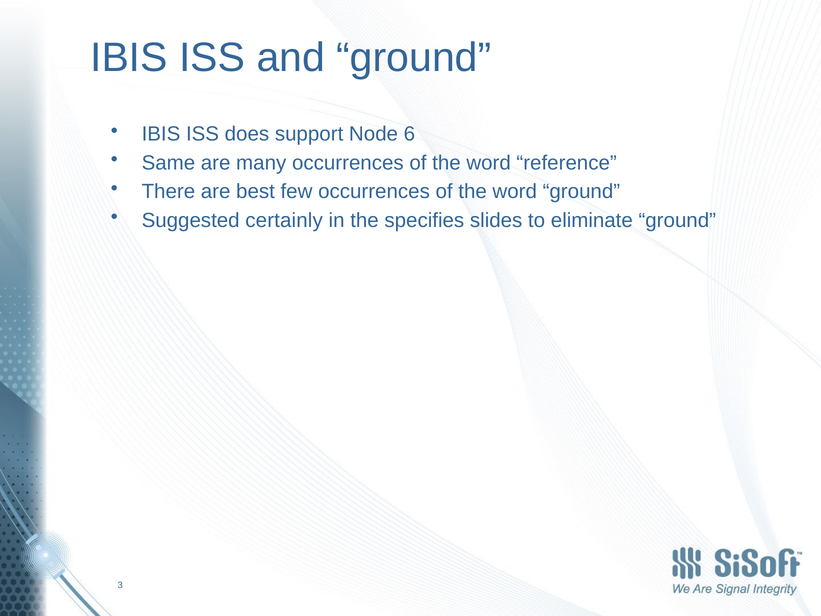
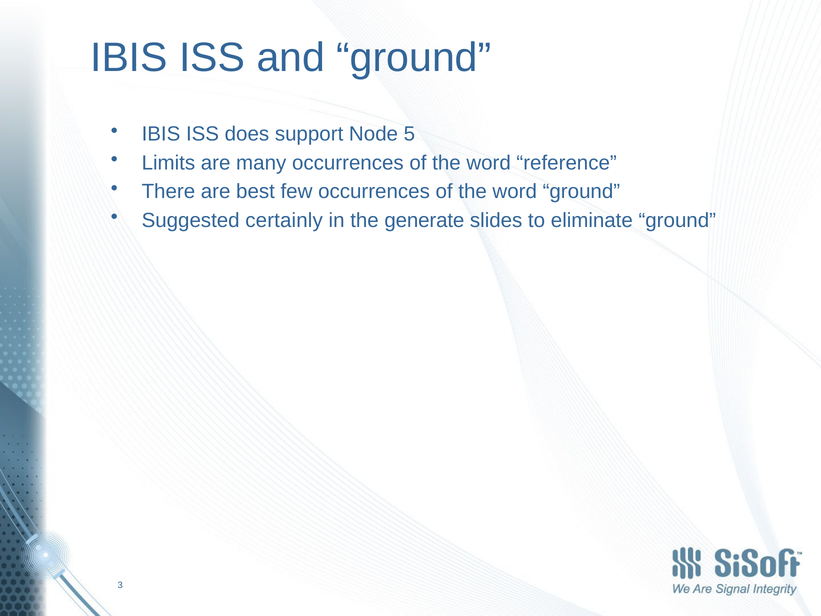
6: 6 -> 5 (409, 134)
Same: Same -> Limits (168, 163)
specifies: specifies -> generate (424, 220)
